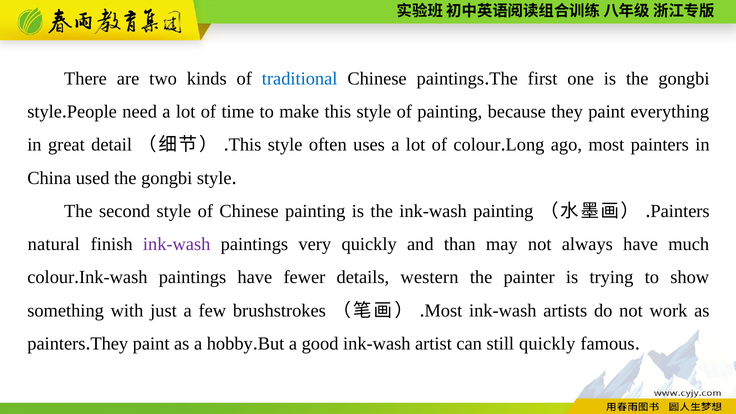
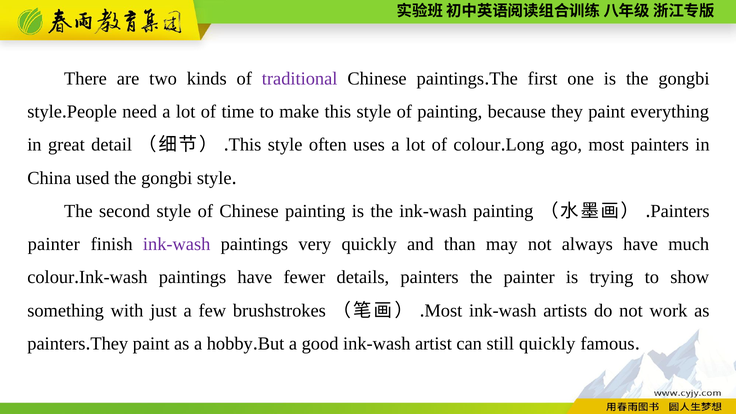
traditional colour: blue -> purple (300, 79)
natural: natural -> painter (54, 244)
details western: western -> painters (430, 277)
